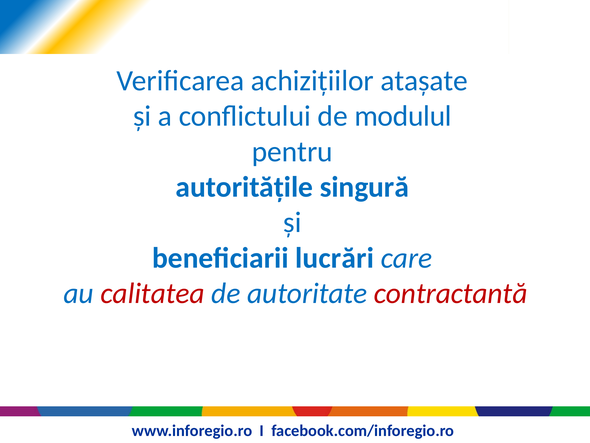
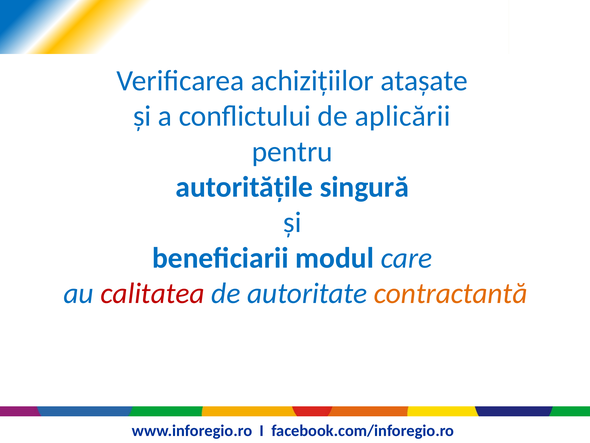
modulul: modulul -> aplicării (403, 116)
lucrări: lucrări -> modul (335, 258)
contractantă colour: red -> orange (451, 293)
